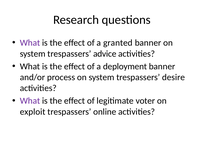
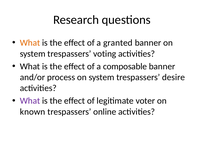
What colour: purple -> orange (30, 43)
advice: advice -> voting (105, 54)
deployment: deployment -> composable (125, 66)
exploit: exploit -> known (33, 112)
